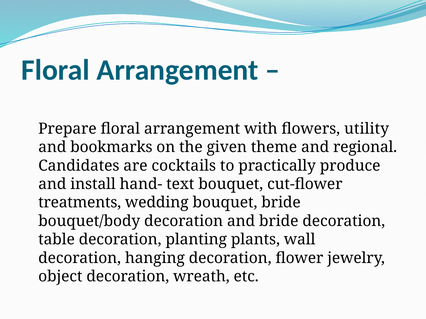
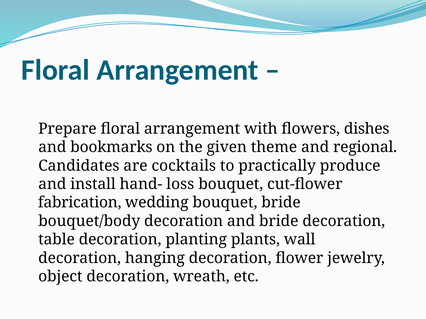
utility: utility -> dishes (367, 129)
text: text -> loss (180, 184)
treatments: treatments -> fabrication (80, 203)
